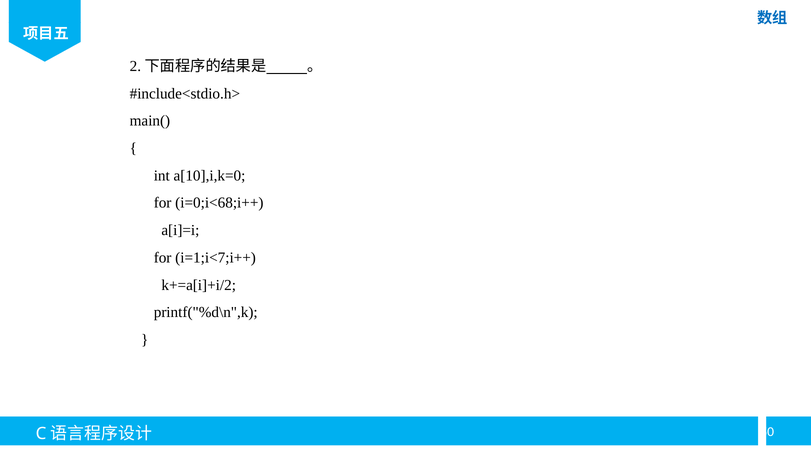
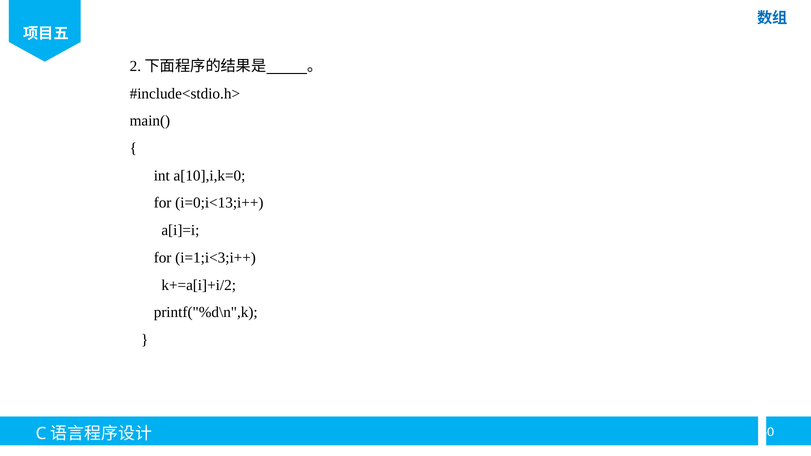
i=0;i<68;i++: i=0;i<68;i++ -> i=0;i<13;i++ (219, 203)
i=1;i<7;i++: i=1;i<7;i++ -> i=1;i<3;i++ (216, 258)
